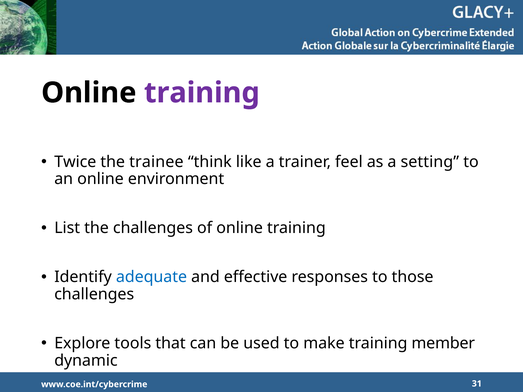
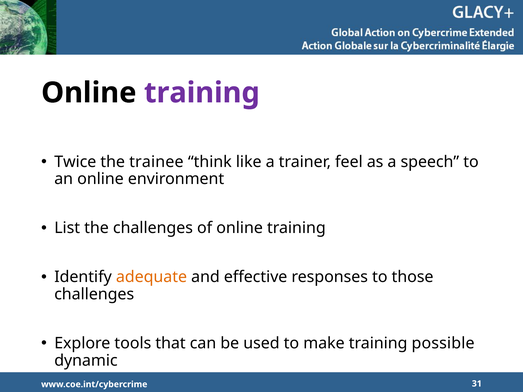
setting: setting -> speech (430, 162)
adequate colour: blue -> orange (151, 277)
member: member -> possible (443, 344)
